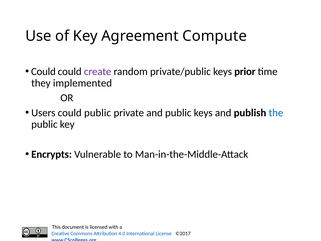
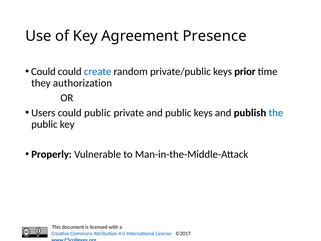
Compute: Compute -> Presence (215, 36)
create colour: purple -> blue (98, 71)
implemented: implemented -> authorization (83, 83)
Encrypts: Encrypts -> Properly (52, 154)
